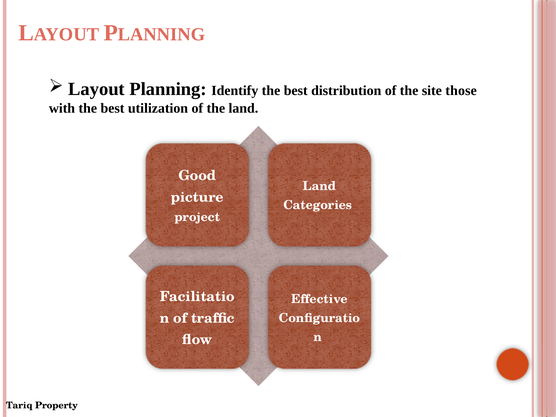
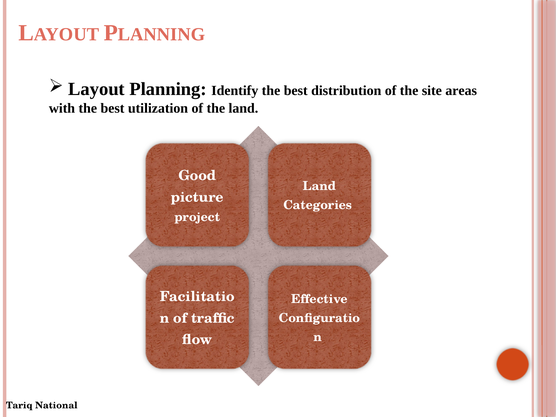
those: those -> areas (461, 91)
Property: Property -> National (56, 405)
